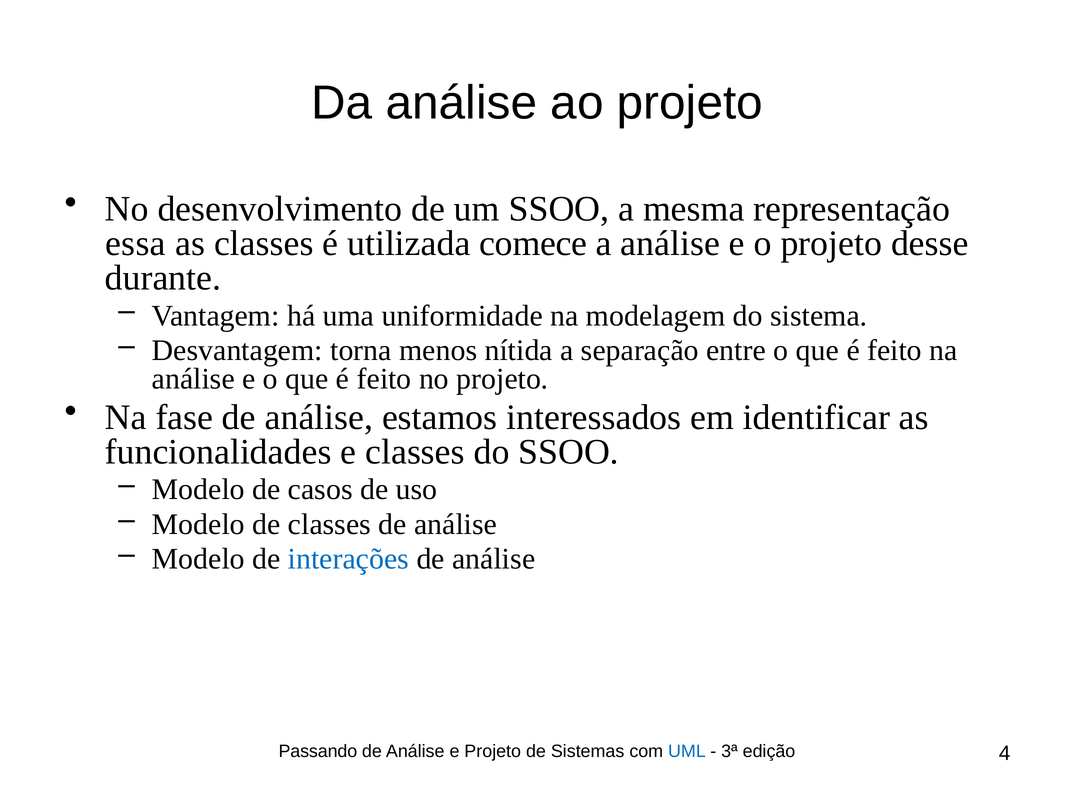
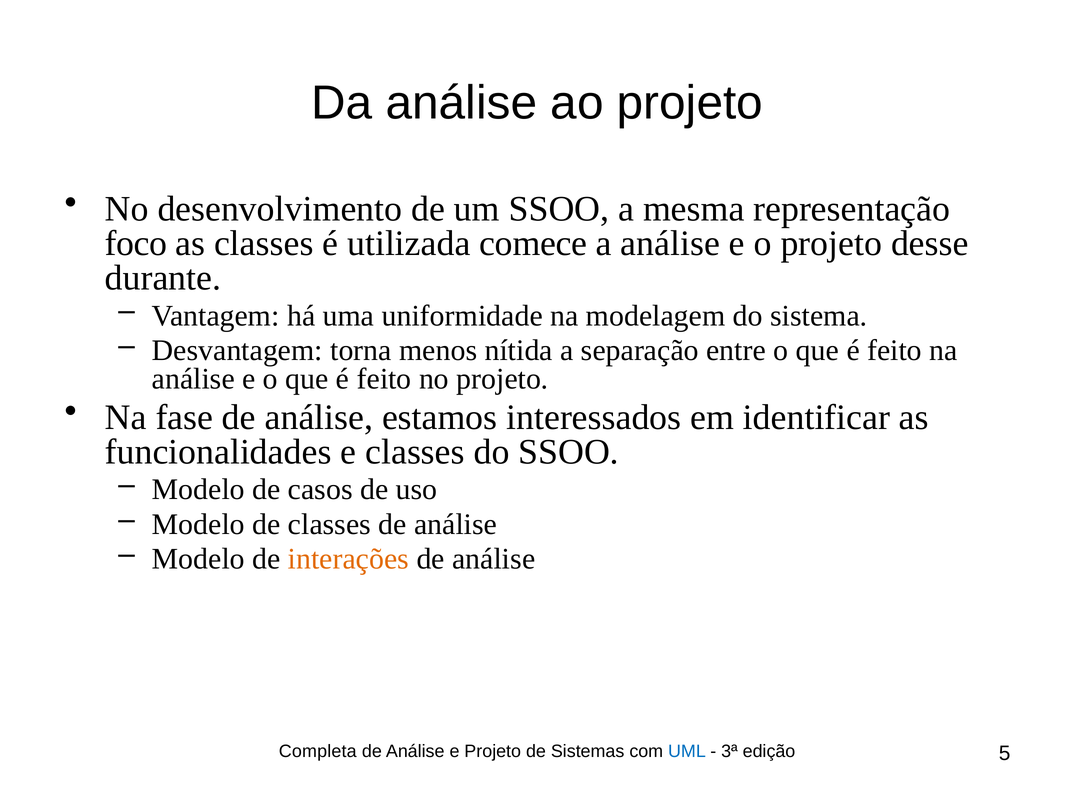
essa: essa -> foco (136, 244)
interações colour: blue -> orange (348, 559)
Passando: Passando -> Completa (318, 752)
4: 4 -> 5 (1005, 754)
